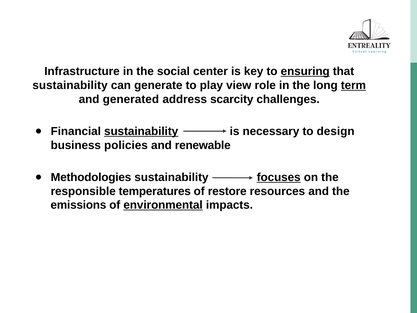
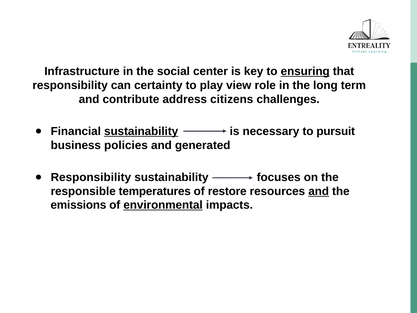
sustainability: sustainability -> responsibility (70, 85)
generate: generate -> certainty (158, 85)
term underline: present -> none (353, 85)
generated: generated -> contribute (131, 99)
scarcity: scarcity -> citizens (232, 99)
design: design -> pursuit (336, 131)
renewable: renewable -> generated (203, 145)
Methodologies: Methodologies -> Responsibility (91, 177)
focuses underline: present -> none (279, 177)
and underline: none -> present (319, 191)
